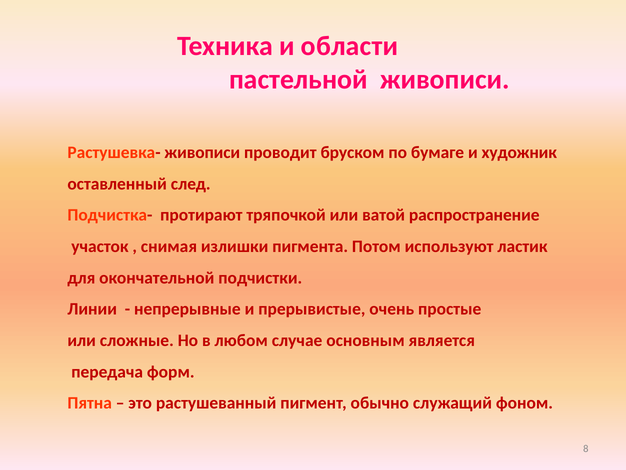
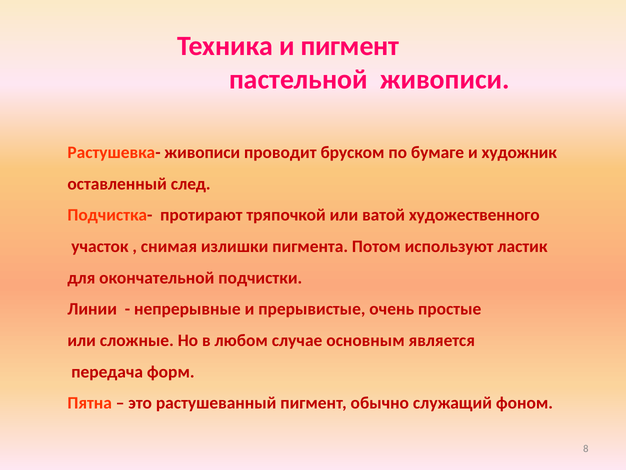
и области: области -> пигмент (350, 46)
распространение: распространение -> художественного (474, 215)
